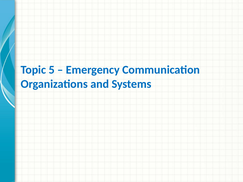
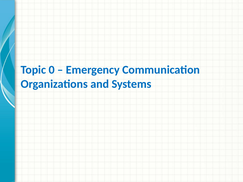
5: 5 -> 0 (52, 70)
